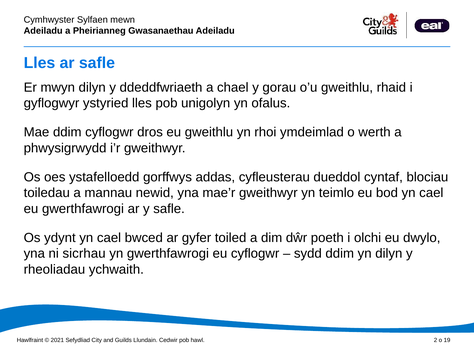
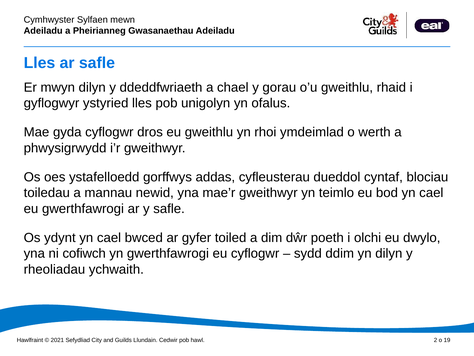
Mae ddim: ddim -> gyda (67, 132)
sicrhau: sicrhau -> cofiwch (84, 253)
